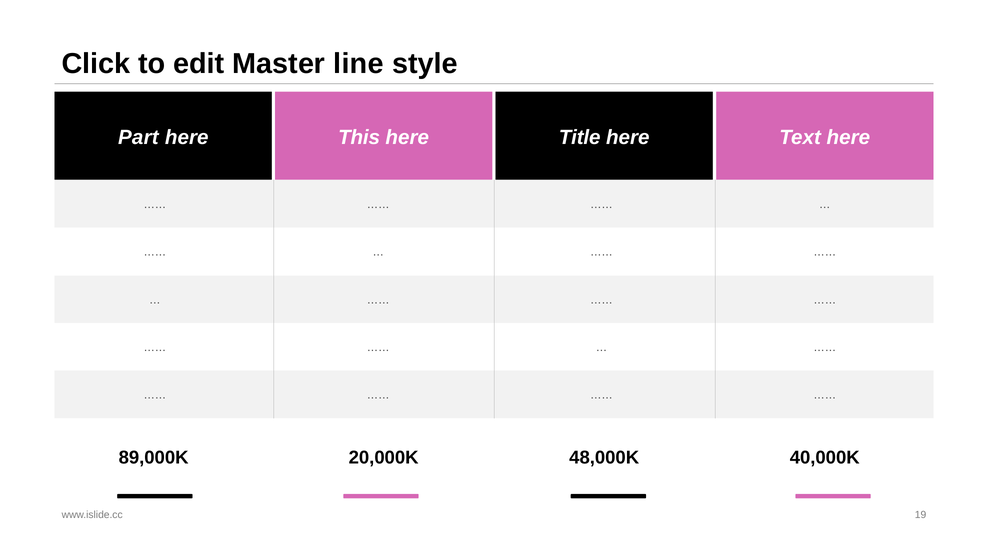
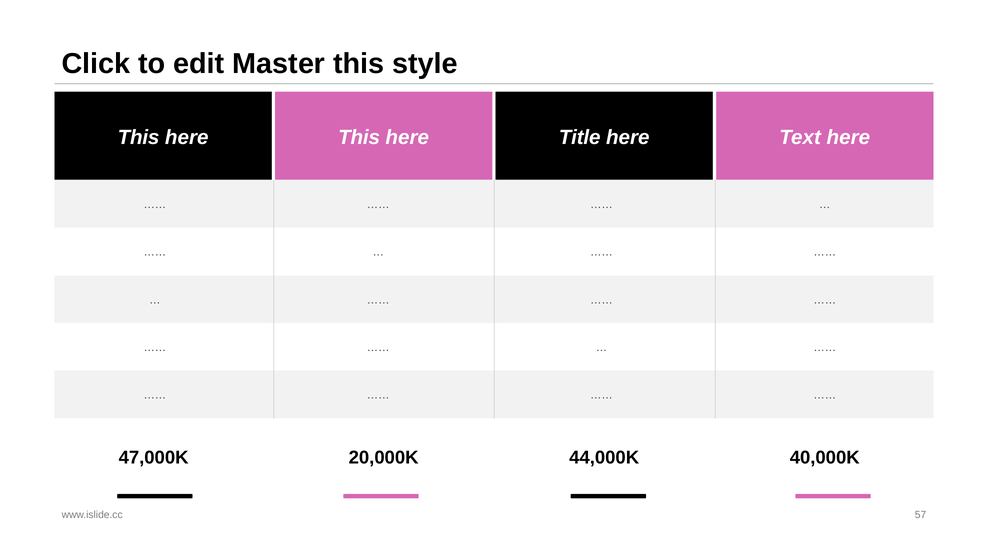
Master line: line -> this (359, 64)
Part: Part -> This (139, 137)
89,000K: 89,000K -> 47,000K (154, 457)
48,000K: 48,000K -> 44,000K (604, 457)
19: 19 -> 57 (921, 515)
